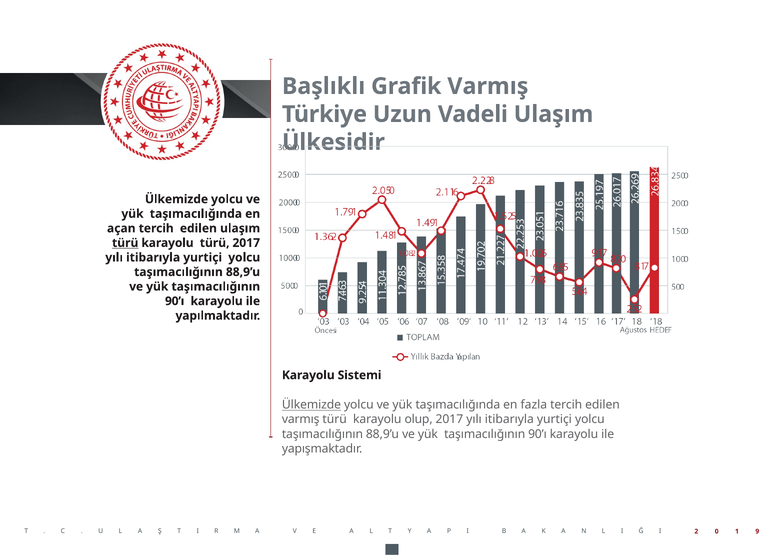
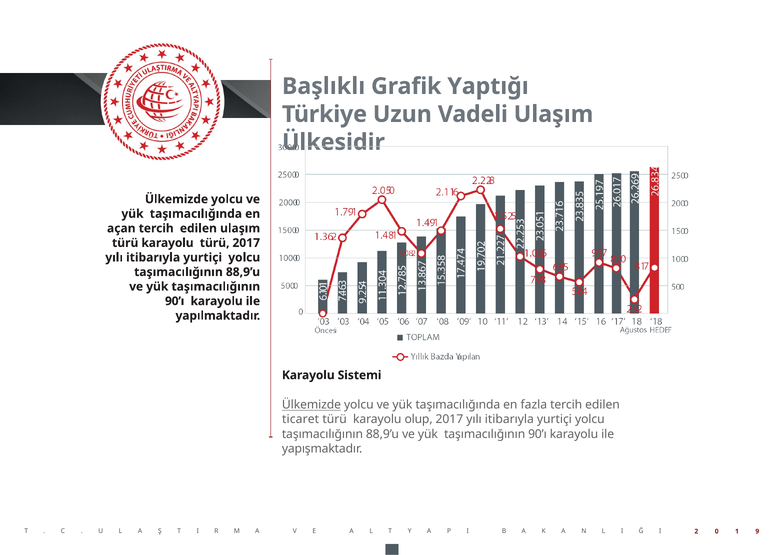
Grafik Varmış: Varmış -> Yaptığı (488, 86)
türü underline: present -> none (125, 243)
varmış: varmış -> ticaret (301, 419)
